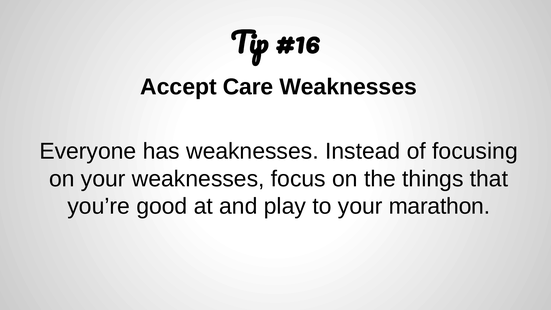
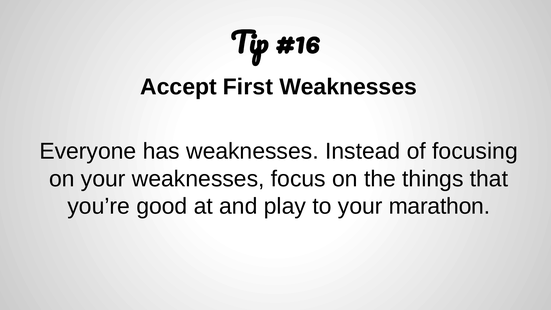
Care: Care -> First (248, 87)
